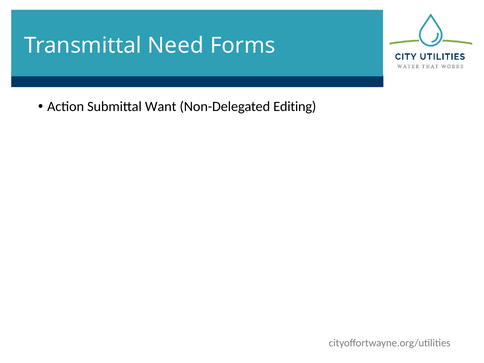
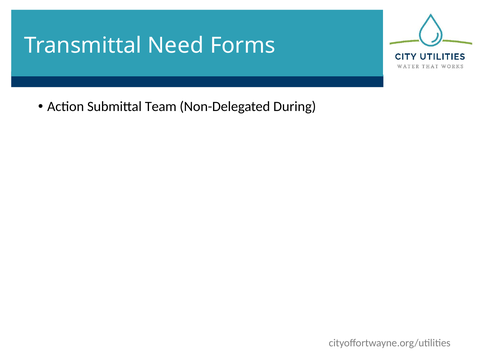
Want: Want -> Team (161, 107)
Editing: Editing -> During (295, 107)
